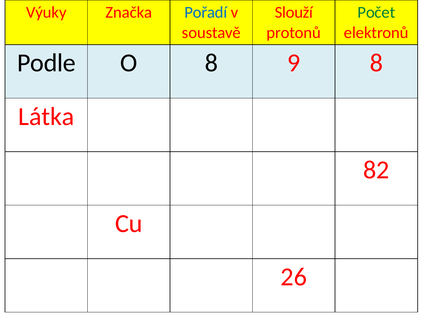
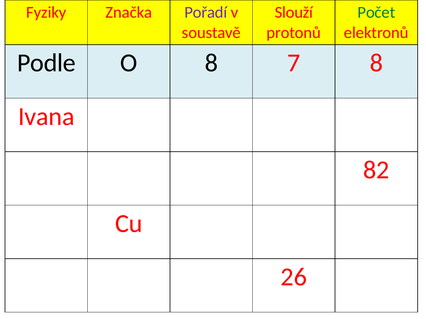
Výuky: Výuky -> Fyziky (46, 12)
Pořadí colour: blue -> purple (206, 12)
9: 9 -> 7 (294, 63)
Látka: Látka -> Ivana (46, 117)
